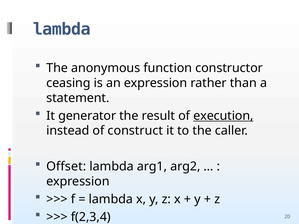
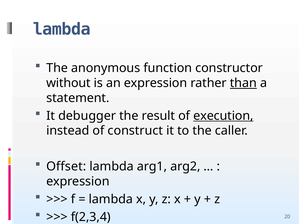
ceasing: ceasing -> without (68, 83)
than underline: none -> present (243, 83)
generator: generator -> debugger (87, 116)
